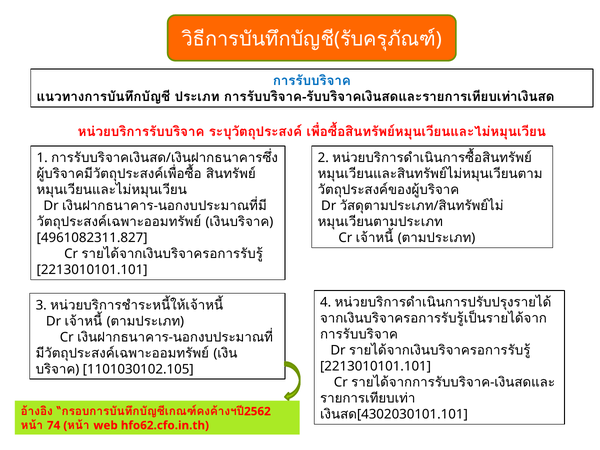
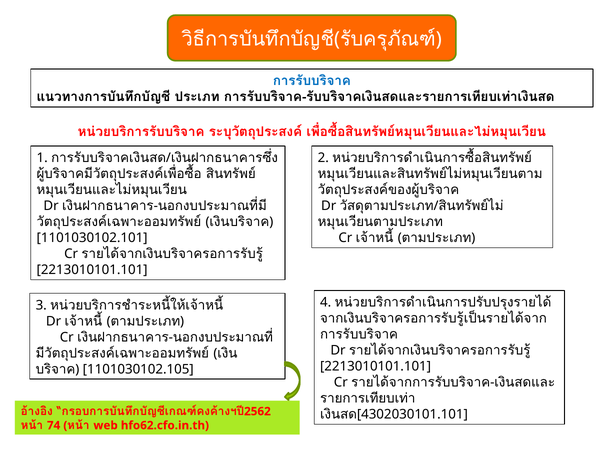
4961082311.827: 4961082311.827 -> 1101030102.101 (92, 238)
